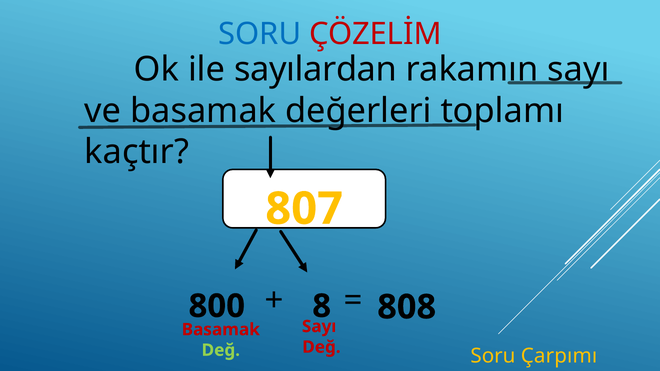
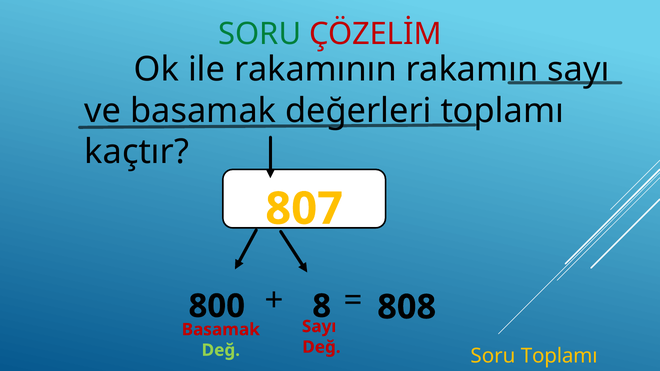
SORU colour: blue -> green (260, 34)
sayılardan: sayılardan -> rakamının (316, 70)
Soru Çarpımı: Çarpımı -> Toplamı (559, 356)
